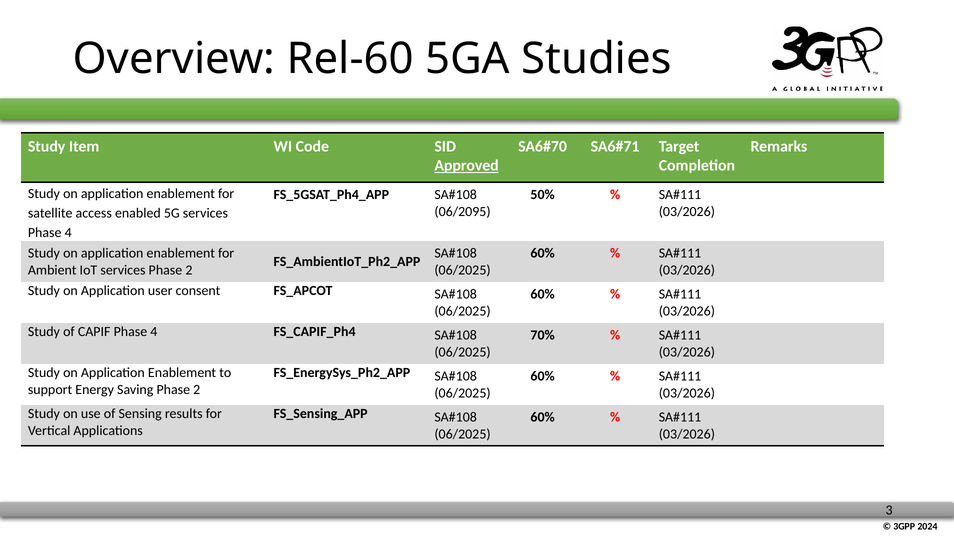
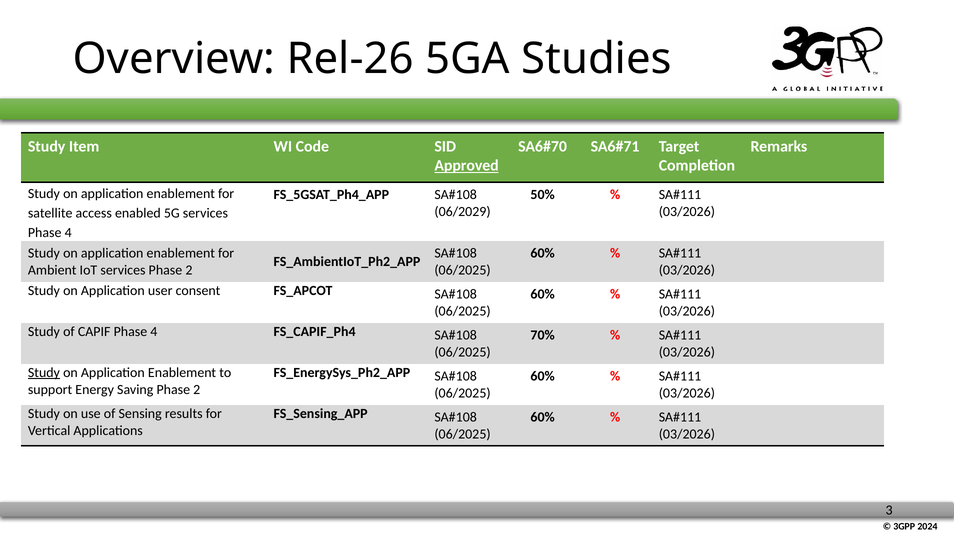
Rel-60: Rel-60 -> Rel-26 (350, 59)
06/2095: 06/2095 -> 06/2029 (463, 211)
Study underline: none -> present (44, 372)
